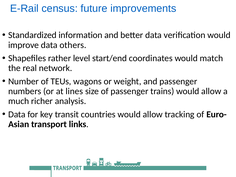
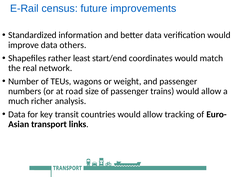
level: level -> least (82, 58)
lines: lines -> road (74, 91)
